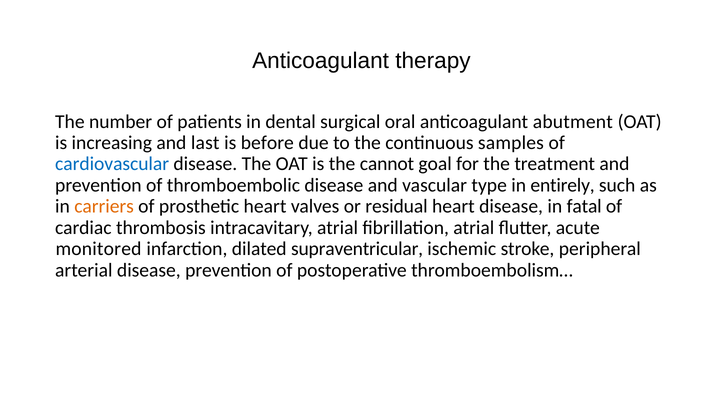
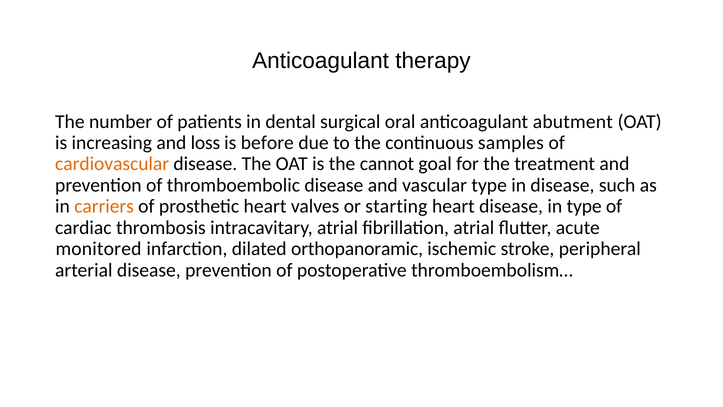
last: last -> loss (205, 143)
cardiovascular colour: blue -> orange (112, 164)
in entirely: entirely -> disease (562, 185)
residual: residual -> starting (396, 206)
in fatal: fatal -> type (584, 206)
supraventricular: supraventricular -> orthopanoramic (357, 249)
